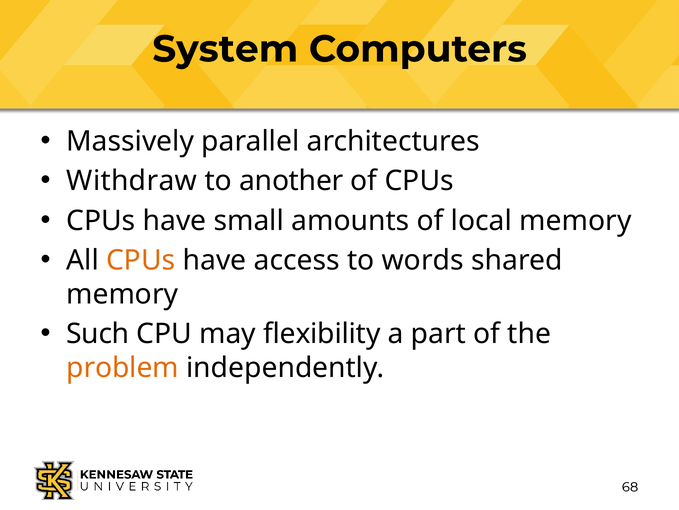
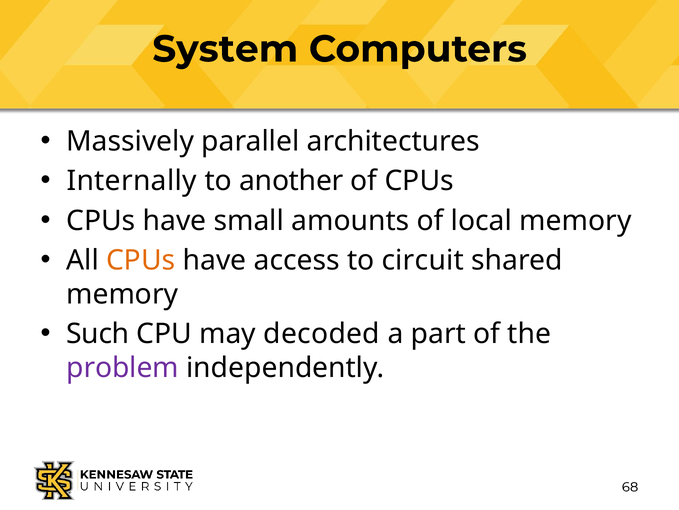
Withdraw: Withdraw -> Internally (132, 181)
words: words -> circuit (423, 260)
flexibility: flexibility -> decoded (322, 334)
problem colour: orange -> purple (123, 368)
